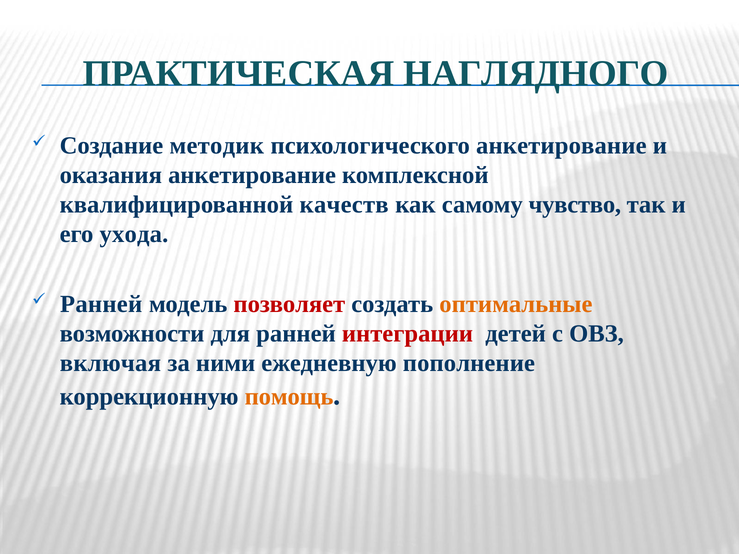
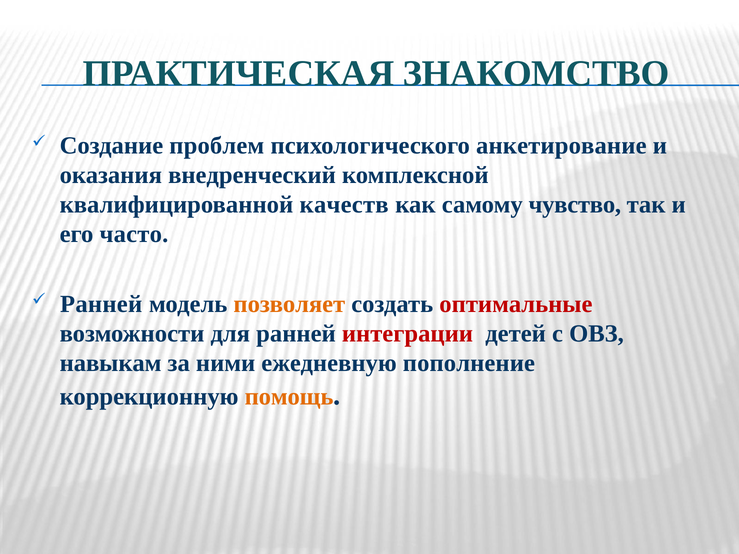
НАГЛЯДНОГО: НАГЛЯДНОГО -> ЗНАКОМСТВО (536, 73)
методик: методик -> проблем (217, 146)
оказания анкетирование: анкетирование -> внедренческий (252, 175)
ухода: ухода -> часто (134, 234)
позволяет colour: red -> orange (289, 304)
оптимальные colour: orange -> red (516, 304)
включая: включая -> навыкам (111, 363)
